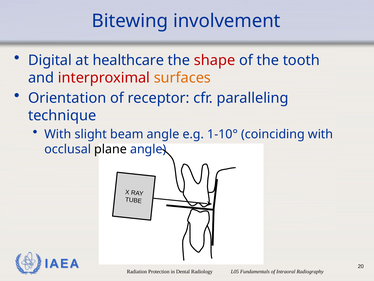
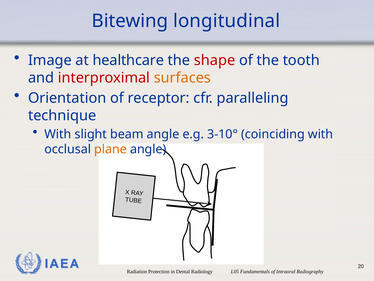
involvement: involvement -> longitudinal (227, 21)
Digital: Digital -> Image (50, 60)
1-10°: 1-10° -> 3-10° (223, 134)
plane colour: black -> orange (111, 149)
